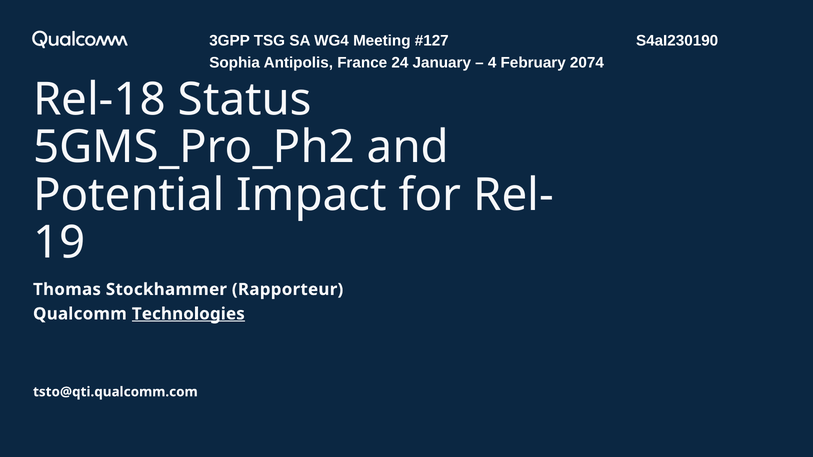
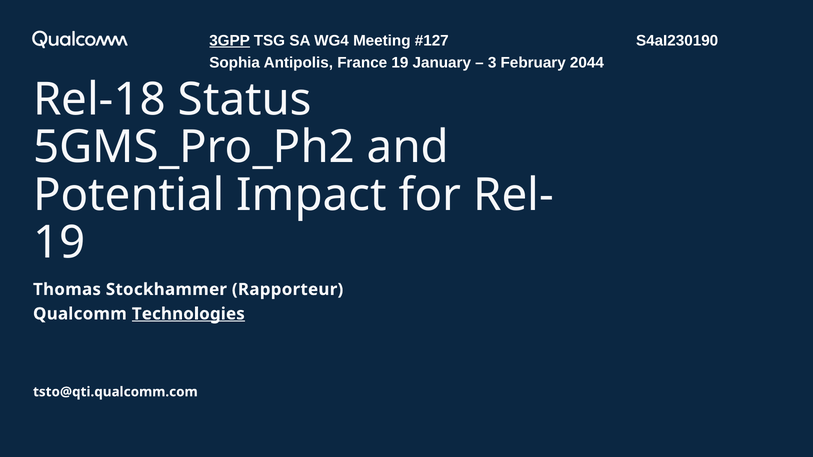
3GPP underline: none -> present (230, 41)
France 24: 24 -> 19 (400, 63)
4: 4 -> 3 (492, 63)
2074: 2074 -> 2044 (587, 63)
